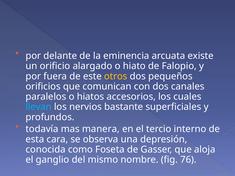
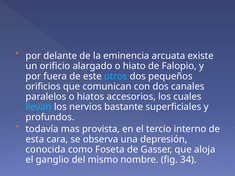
otros colour: yellow -> light blue (116, 76)
manera: manera -> provista (101, 129)
76: 76 -> 34 (188, 160)
